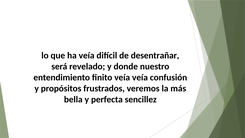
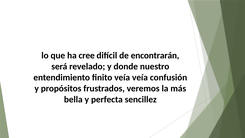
ha veía: veía -> cree (87, 55)
desentrañar: desentrañar -> encontrarán (155, 55)
